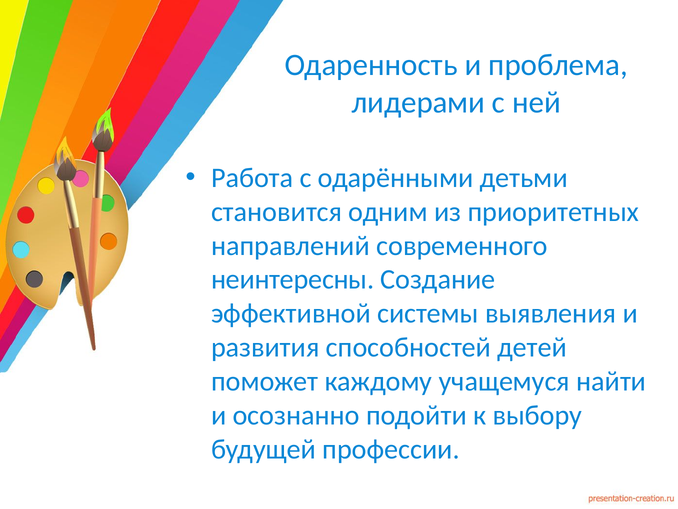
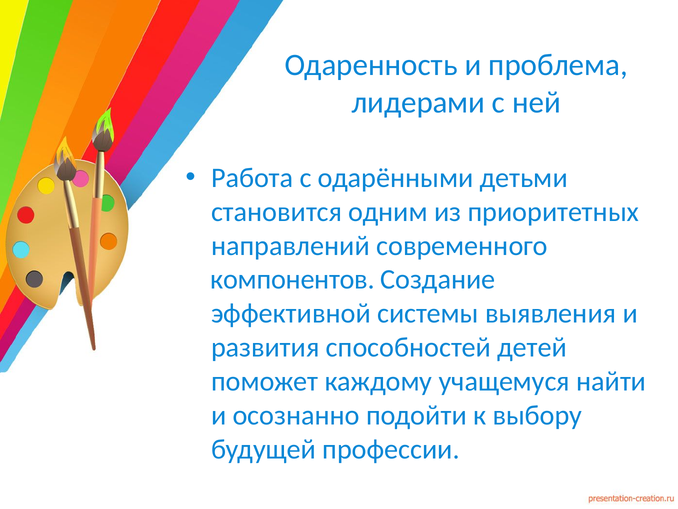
неинтересны: неинтересны -> компонентов (293, 279)
